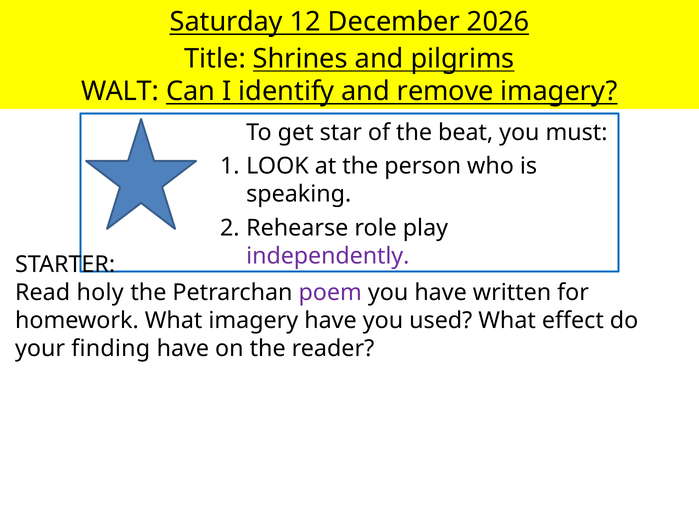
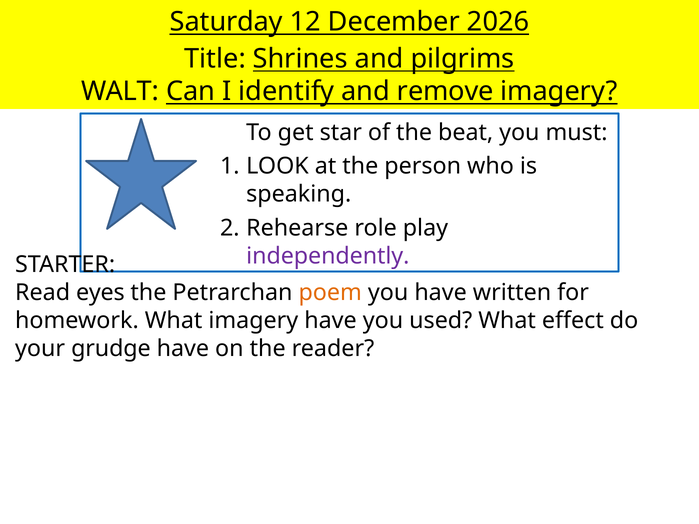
holy: holy -> eyes (100, 293)
poem colour: purple -> orange (330, 293)
finding: finding -> grudge (111, 349)
